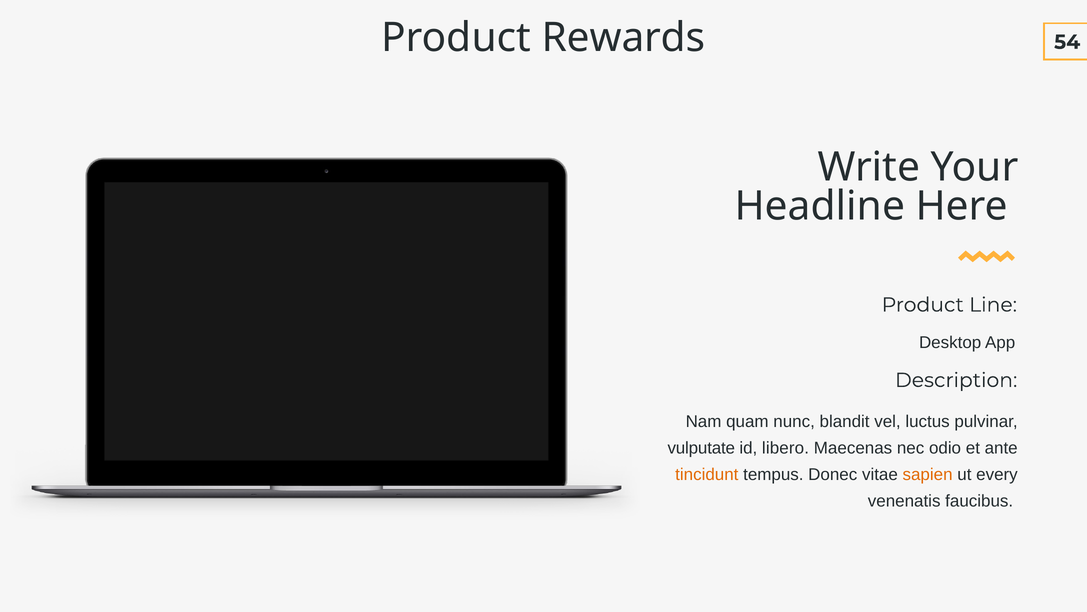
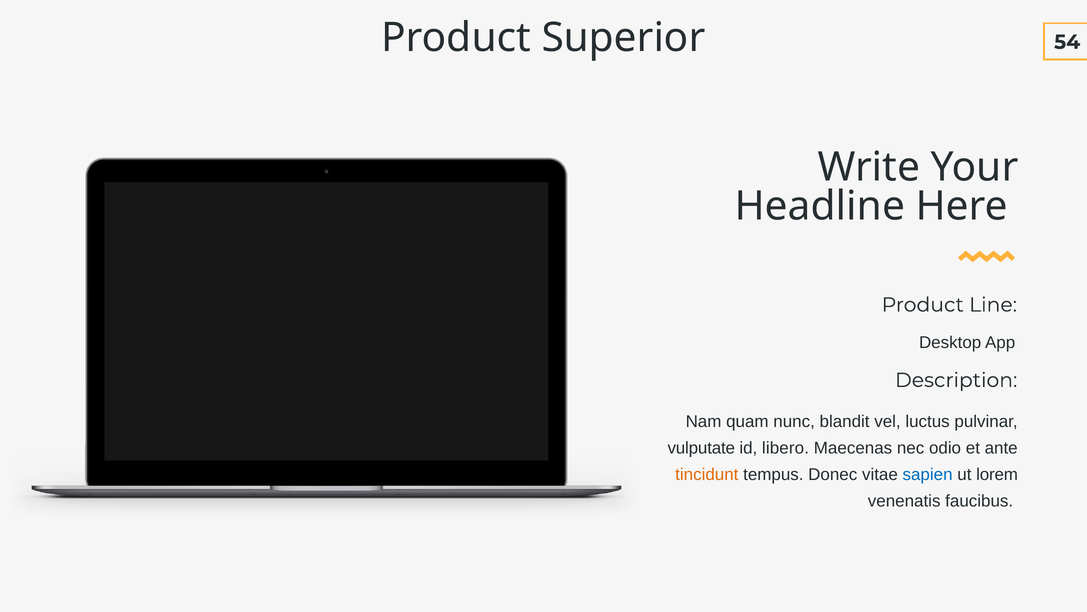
Rewards: Rewards -> Superior (623, 38)
sapien colour: orange -> blue (928, 474)
every: every -> lorem (997, 474)
